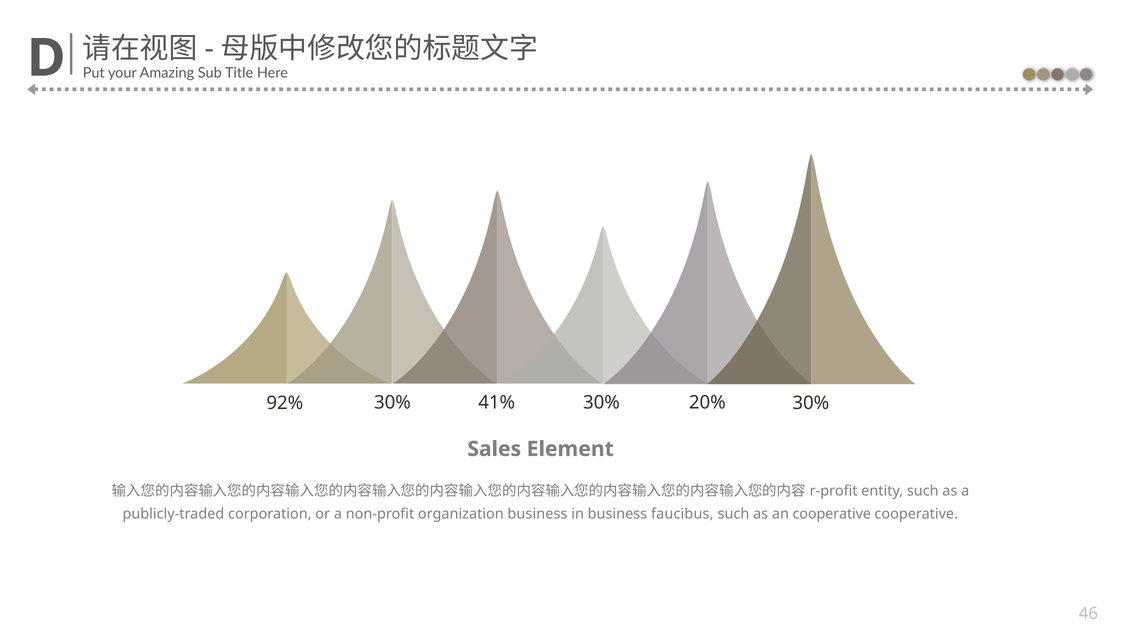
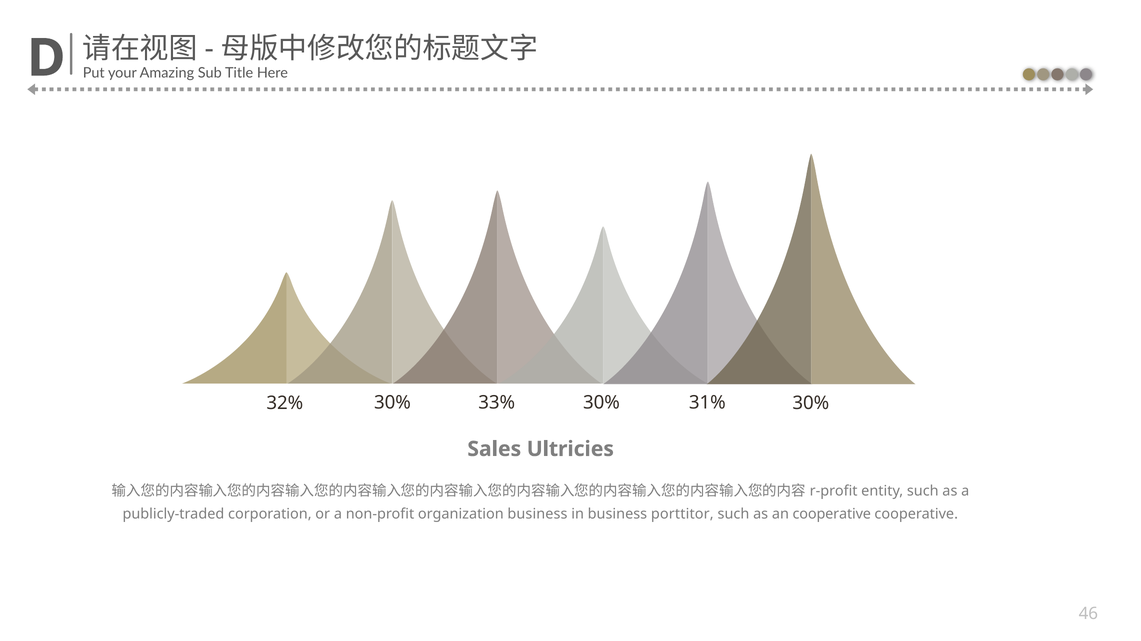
92%: 92% -> 32% (285, 403)
41%: 41% -> 33% (497, 402)
20%: 20% -> 31% (707, 402)
Element: Element -> Ultricies (570, 449)
faucibus: faucibus -> porttitor (682, 513)
